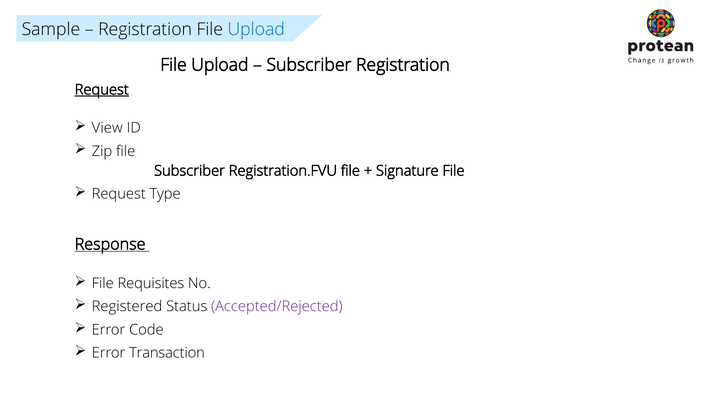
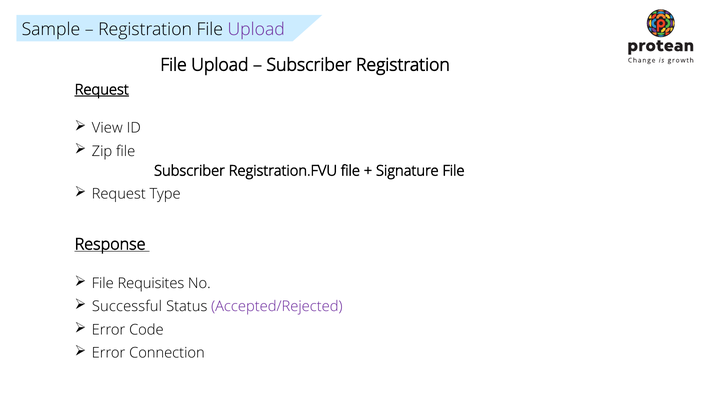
Upload colour: blue -> purple (256, 29)
Registered: Registered -> Successful (127, 307)
Transaction: Transaction -> Connection (167, 354)
